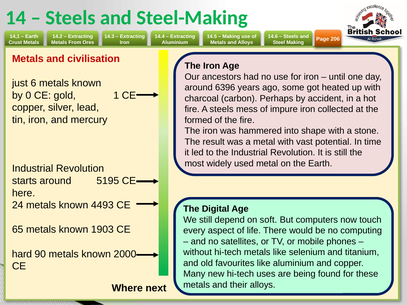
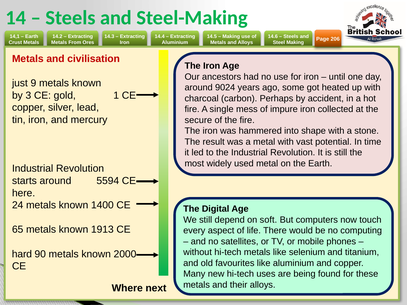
6: 6 -> 9 (33, 83)
6396: 6396 -> 9024 (225, 88)
0: 0 -> 3 (28, 95)
A steels: steels -> single (222, 109)
formed: formed -> secure (198, 120)
5195: 5195 -> 5594 (108, 181)
4493: 4493 -> 1400 (102, 205)
1903: 1903 -> 1913 (102, 230)
